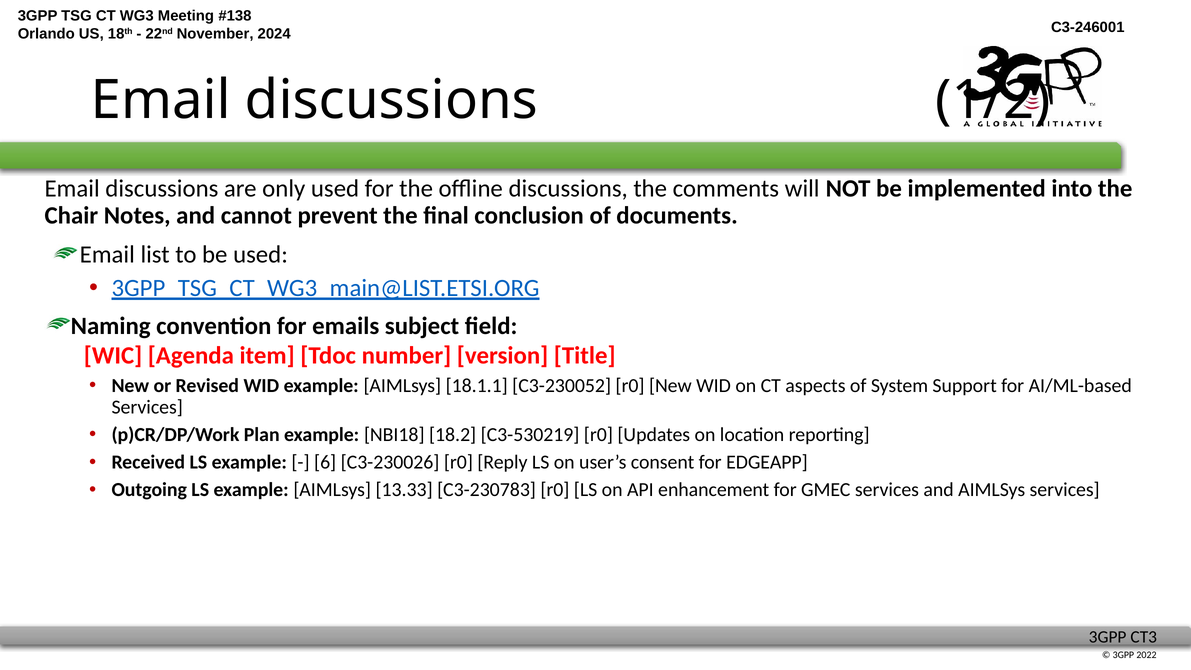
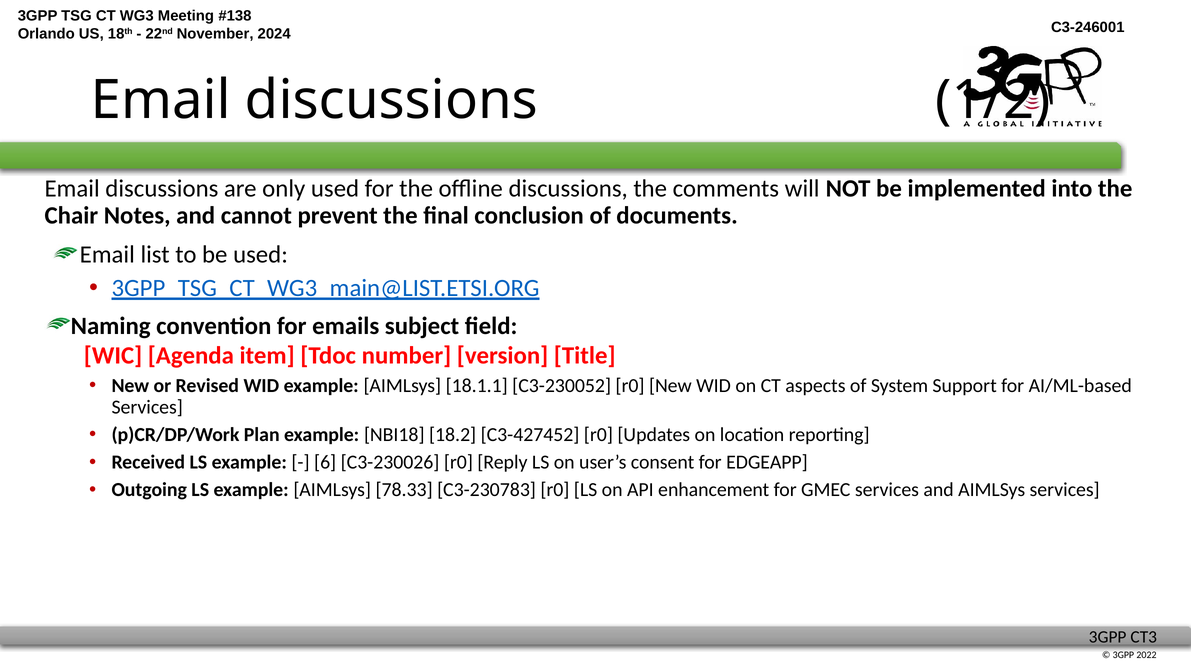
C3-530219: C3-530219 -> C3-427452 (530, 435)
13.33: 13.33 -> 78.33 (404, 490)
